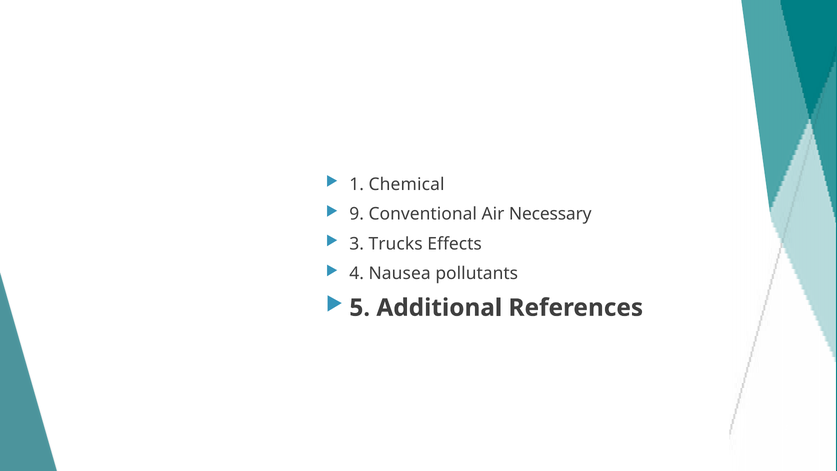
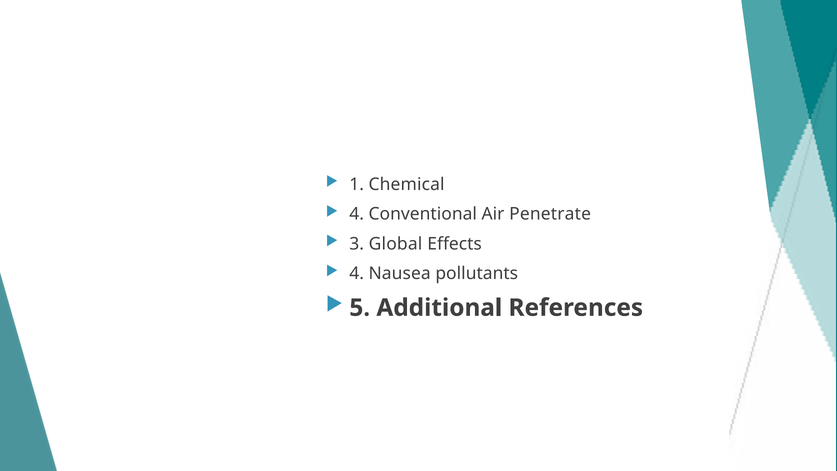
9: 9 -> 4 (357, 214)
Necessary: Necessary -> Penetrate (550, 214)
Trucks: Trucks -> Global (396, 244)
